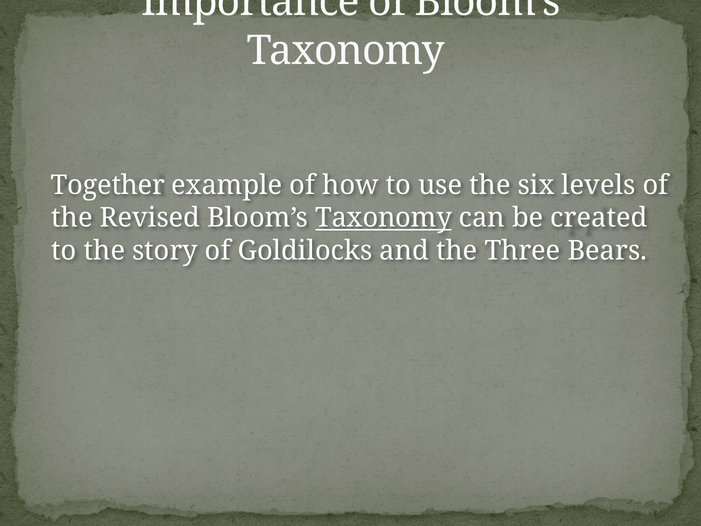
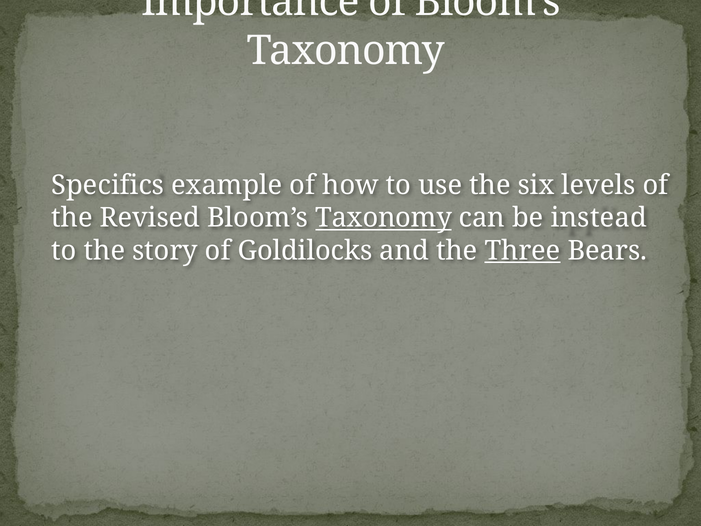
Together: Together -> Specifics (108, 185)
created: created -> instead (599, 218)
Three underline: none -> present (523, 251)
